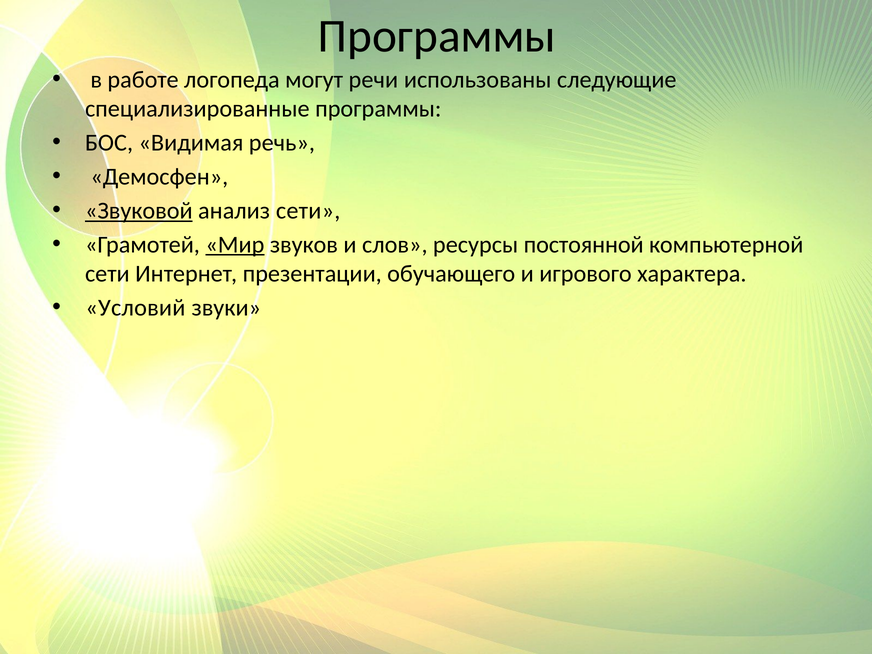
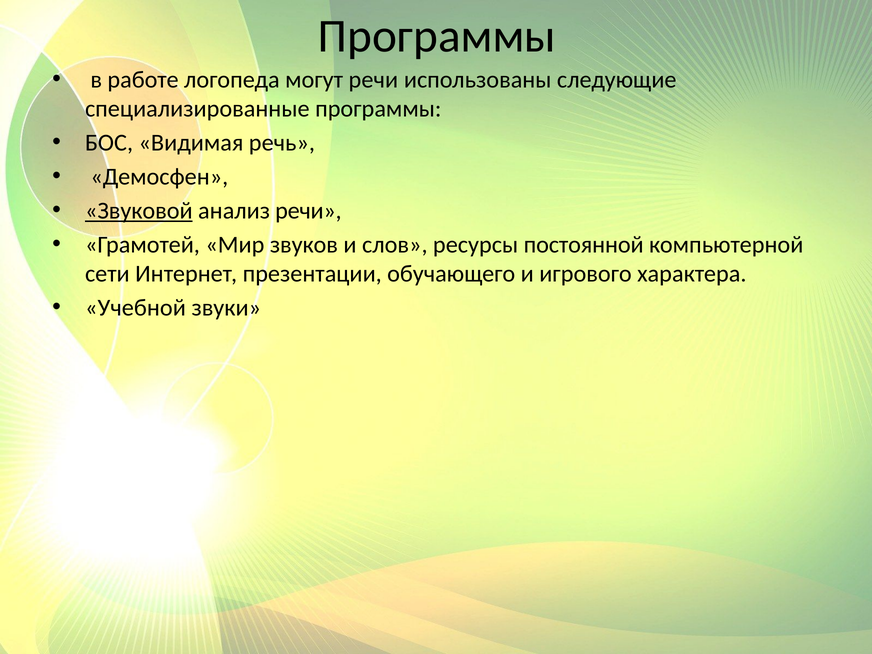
анализ сети: сети -> речи (308, 211)
Мир underline: present -> none (235, 245)
Условий: Условий -> Учебной (135, 308)
